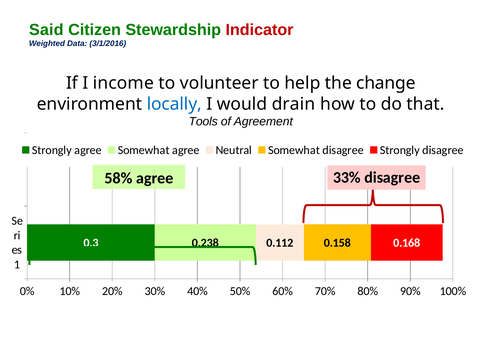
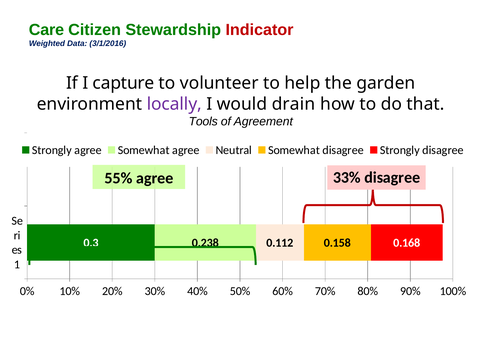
Said: Said -> Care (46, 30)
income: income -> capture (124, 83)
change: change -> garden (386, 83)
locally colour: blue -> purple (174, 104)
58%: 58% -> 55% (118, 178)
